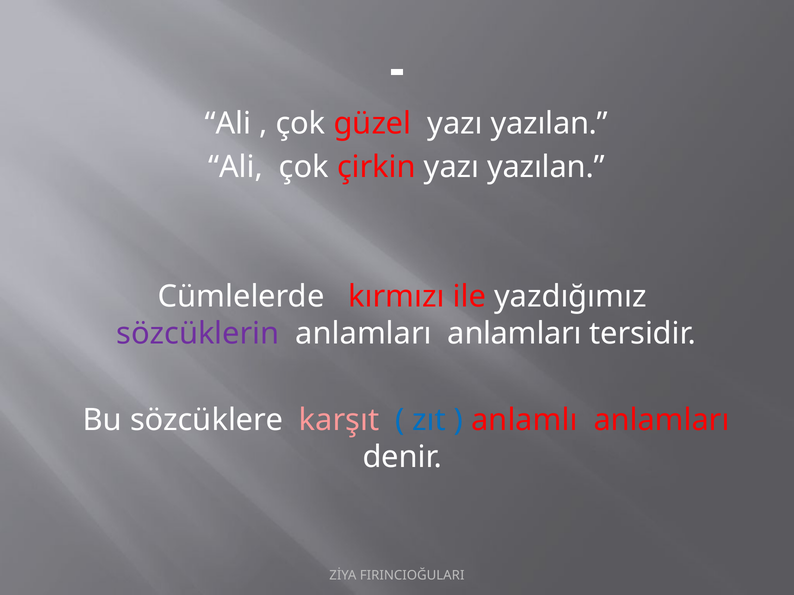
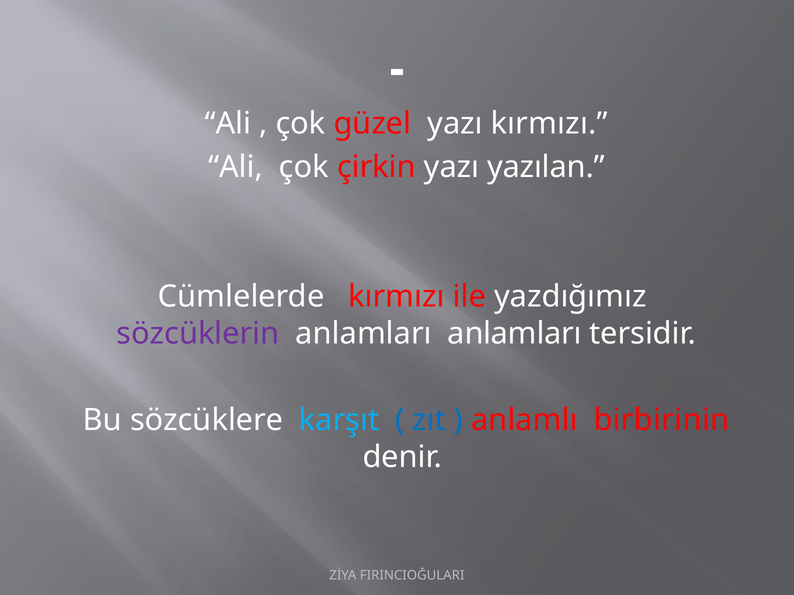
güzel yazı yazılan: yazılan -> kırmızı (549, 124)
karşıt colour: pink -> light blue (339, 421)
anlamlı anlamları: anlamları -> birbirinin (661, 421)
